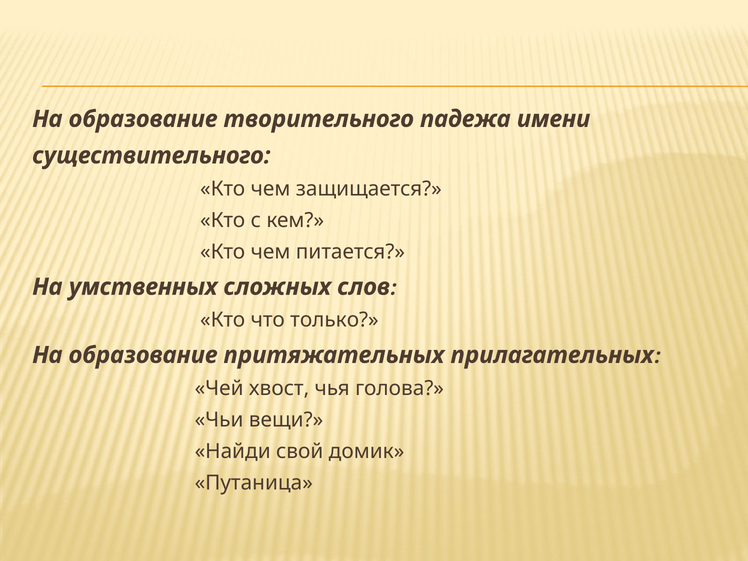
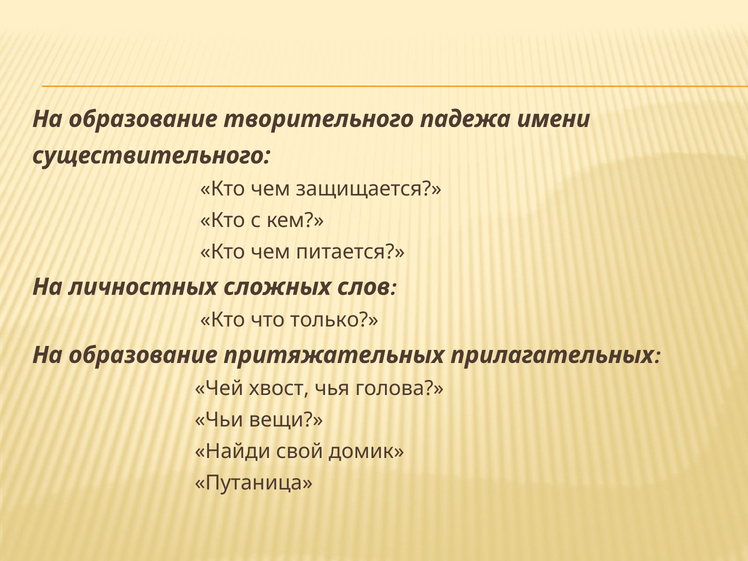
умственных: умственных -> личностных (143, 287)
